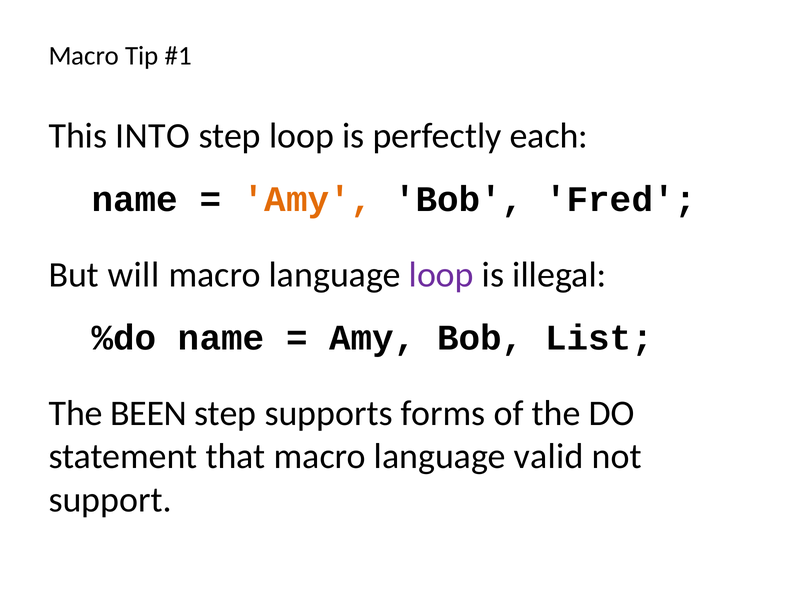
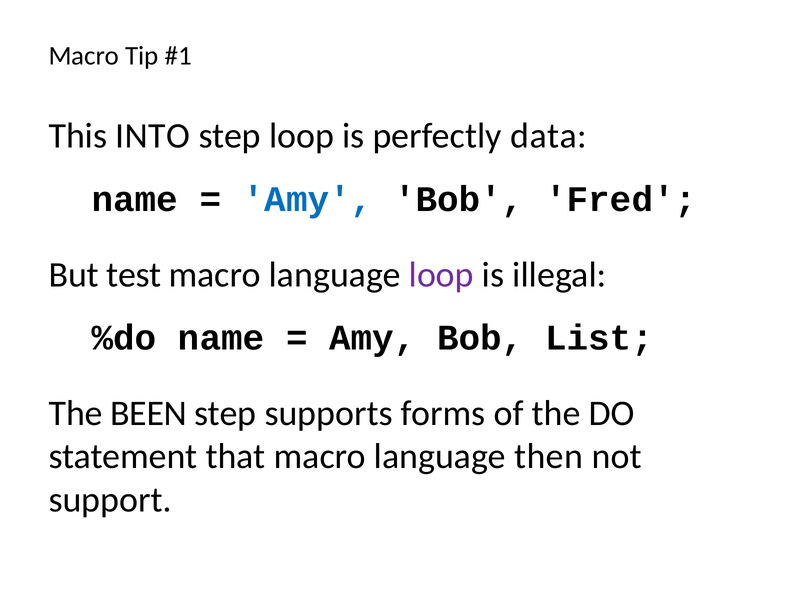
each: each -> data (549, 136)
Amy colour: orange -> blue (308, 199)
will: will -> test (134, 275)
valid: valid -> then (549, 456)
